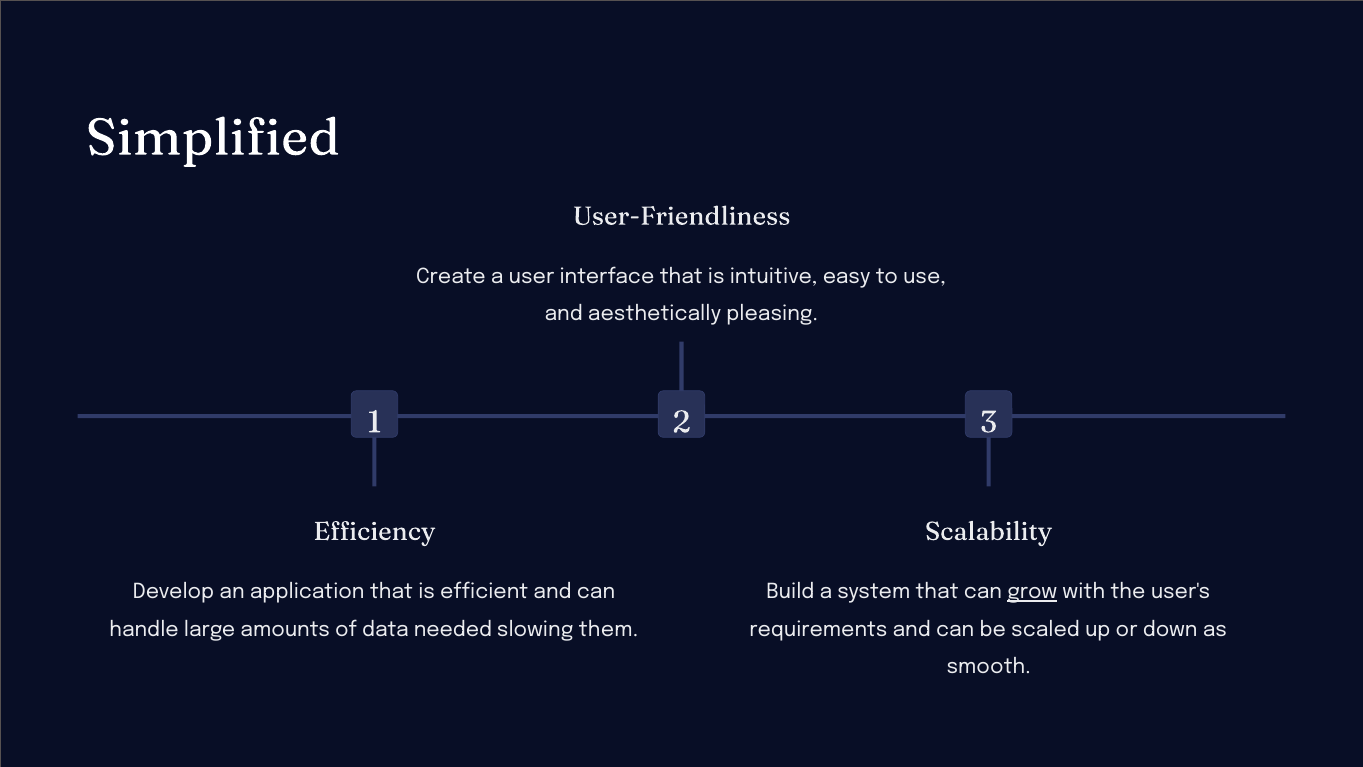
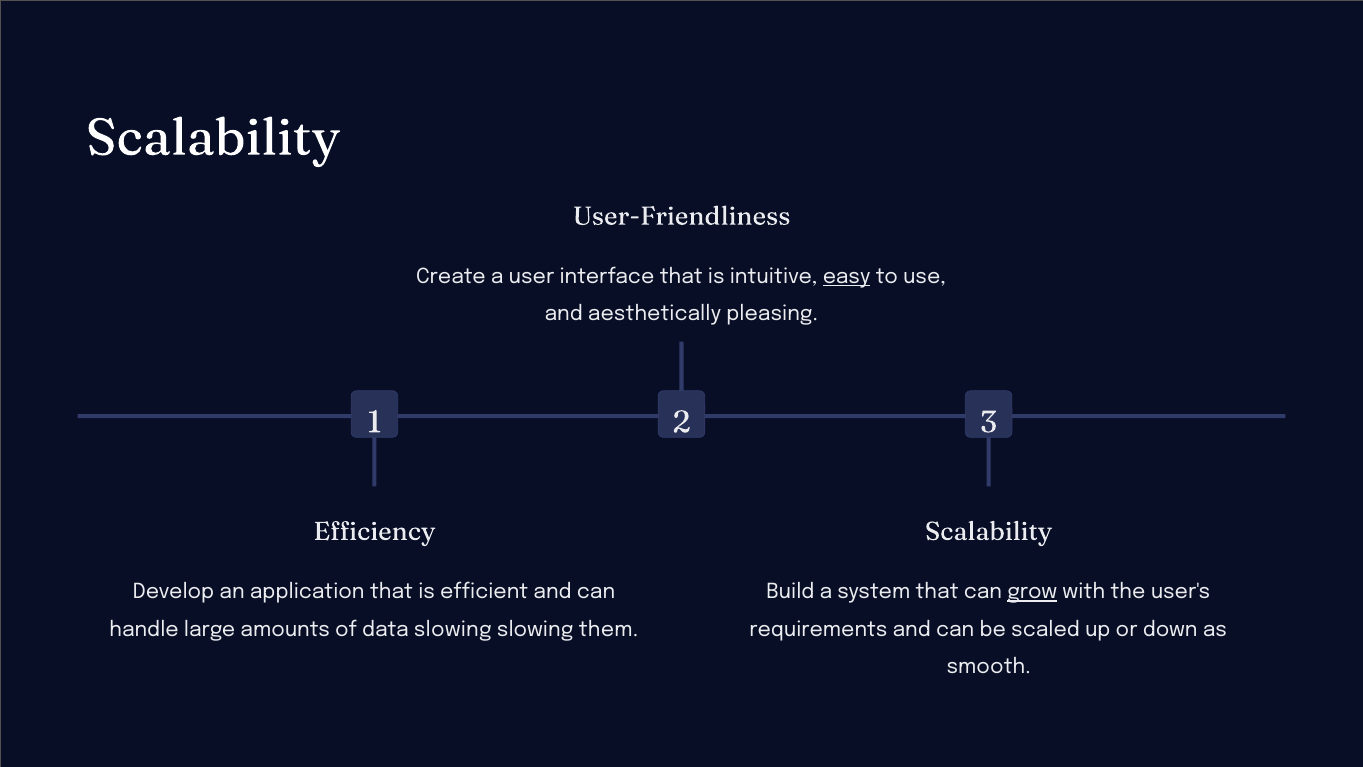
Simplified: Simplified -> Scalability (213, 138)
easy underline: none -> present (847, 277)
data needed: needed -> slowing (453, 629)
